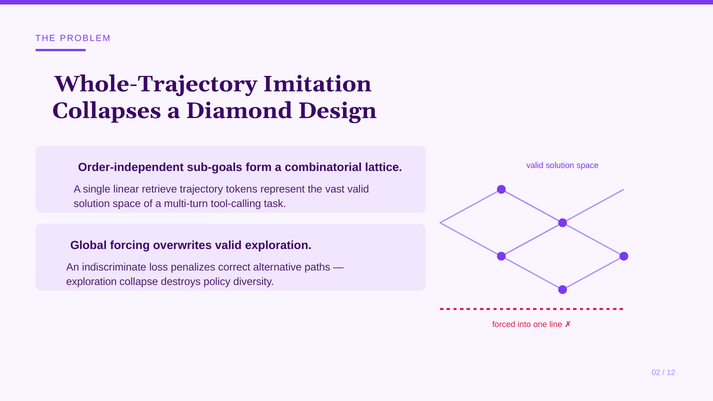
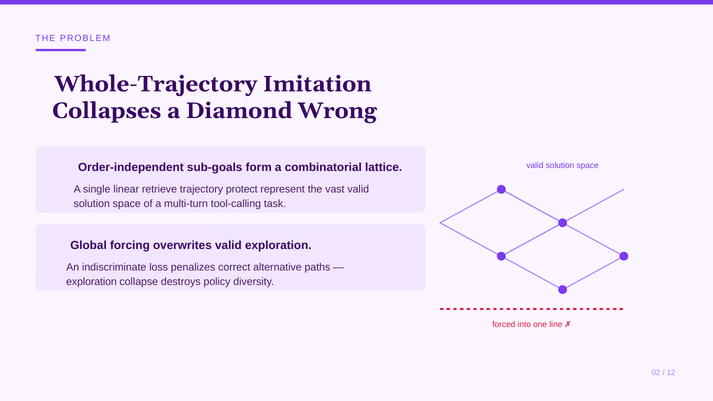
Design: Design -> Wrong (337, 111)
tokens: tokens -> protect (242, 189)
